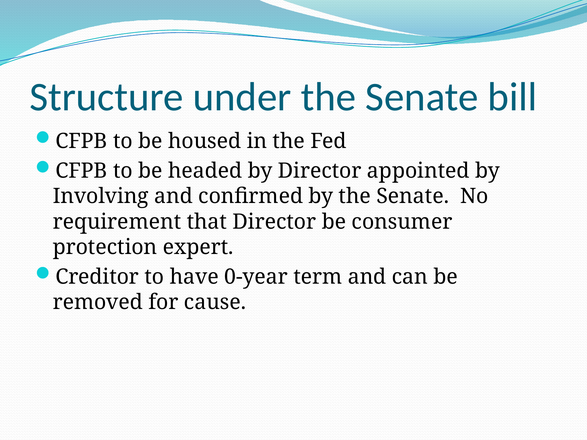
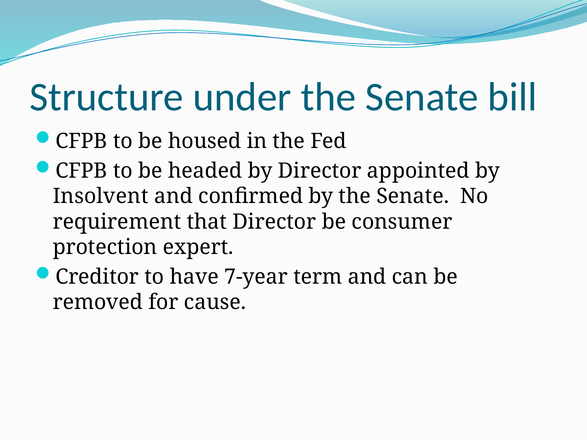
Involving: Involving -> Insolvent (101, 196)
0-year: 0-year -> 7-year (256, 277)
